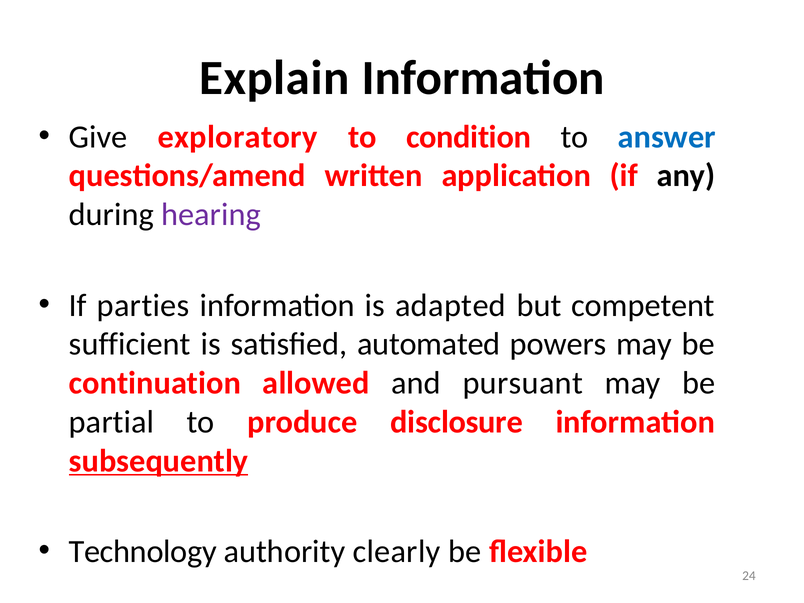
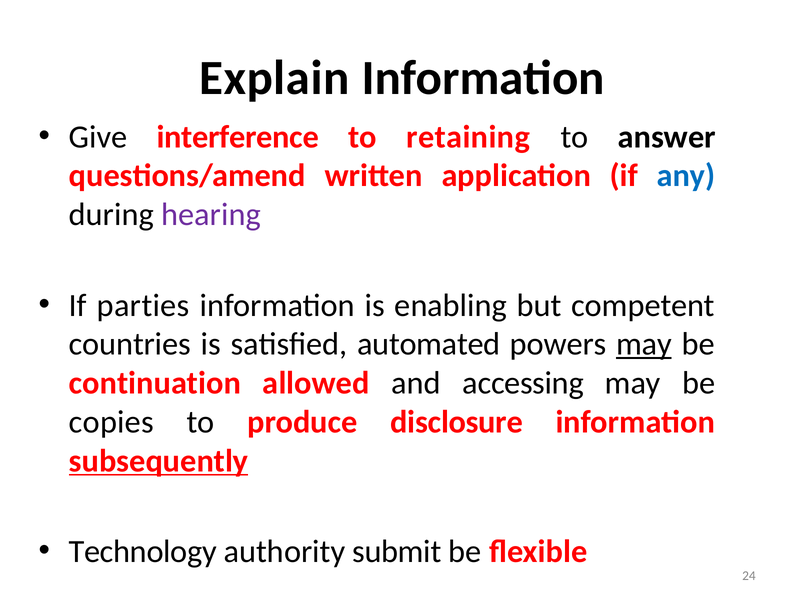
exploratory: exploratory -> interference (238, 137)
condition: condition -> retaining (468, 137)
answer colour: blue -> black (667, 137)
any colour: black -> blue (686, 176)
adapted: adapted -> enabling (451, 305)
sufficient: sufficient -> countries (130, 344)
may underline: none -> present (644, 344)
pursuant: pursuant -> accessing (523, 383)
partial: partial -> copies (111, 422)
clearly: clearly -> submit (397, 552)
